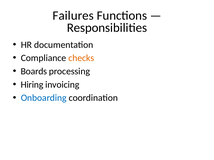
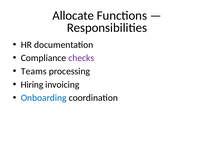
Failures: Failures -> Allocate (73, 16)
checks colour: orange -> purple (81, 58)
Boards: Boards -> Teams (34, 72)
